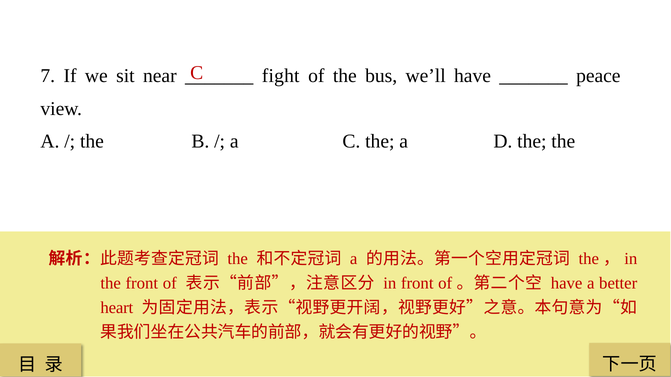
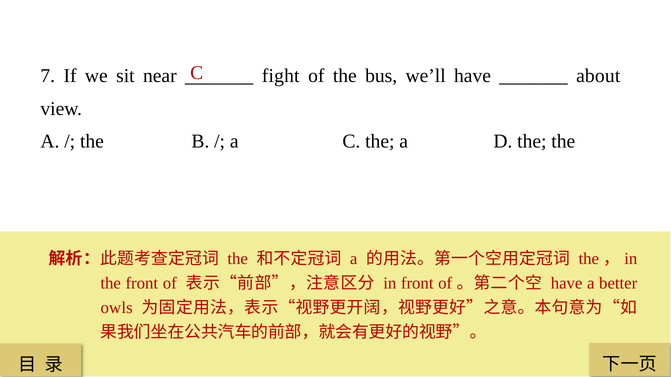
peace: peace -> about (598, 76)
heart: heart -> owls (117, 308)
